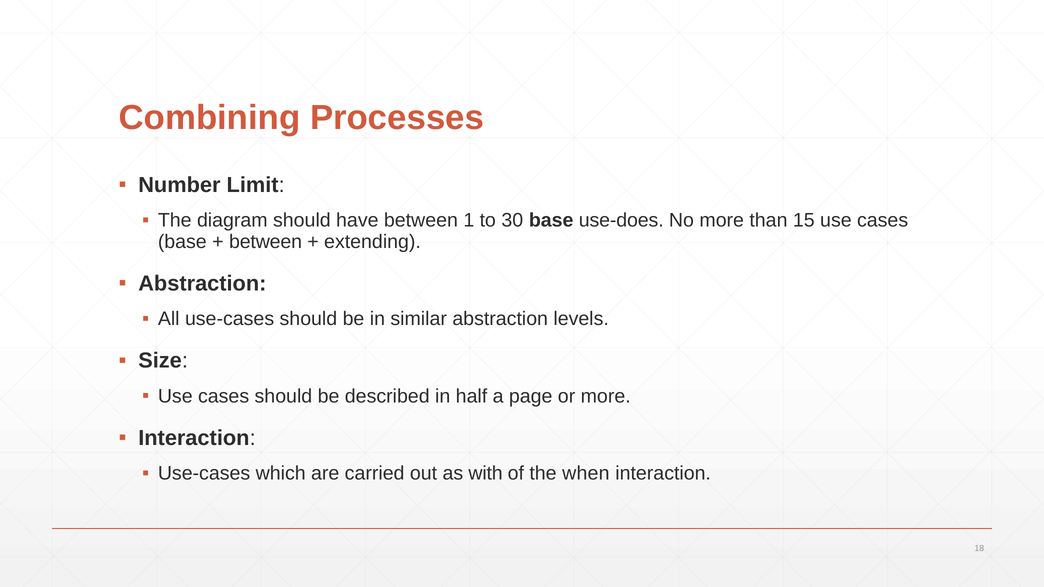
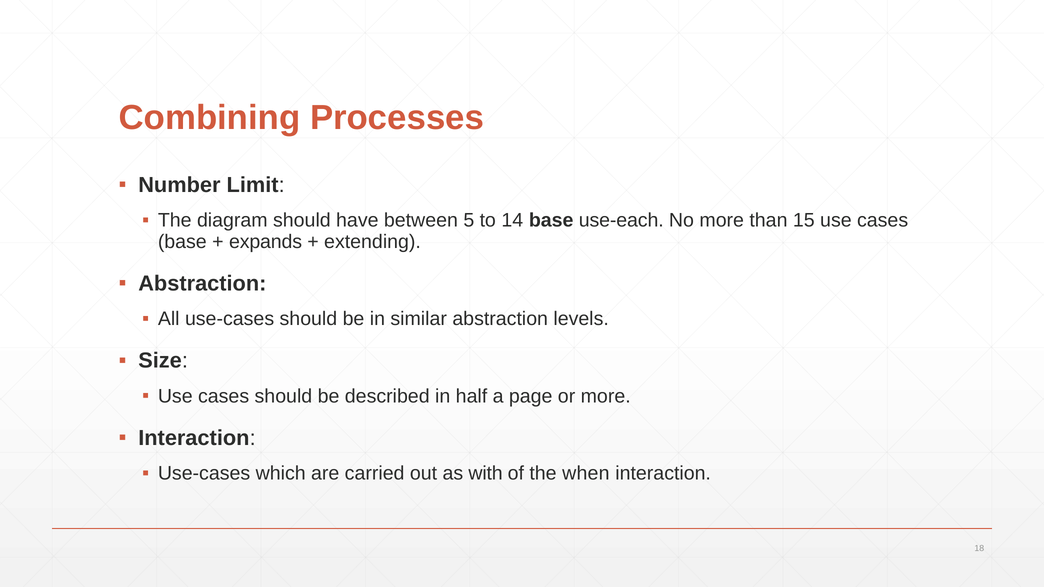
1: 1 -> 5 (469, 221)
30: 30 -> 14 (512, 221)
use-does: use-does -> use-each (621, 221)
between: between -> expands (266, 242)
